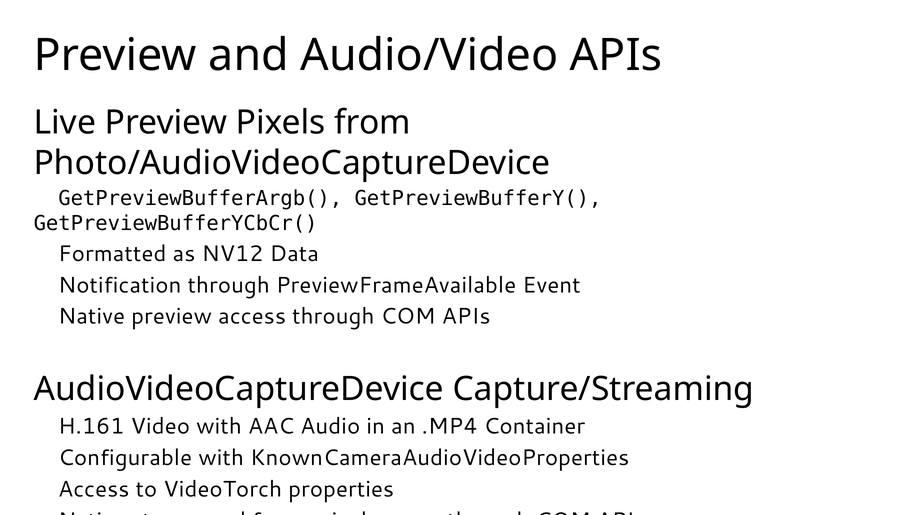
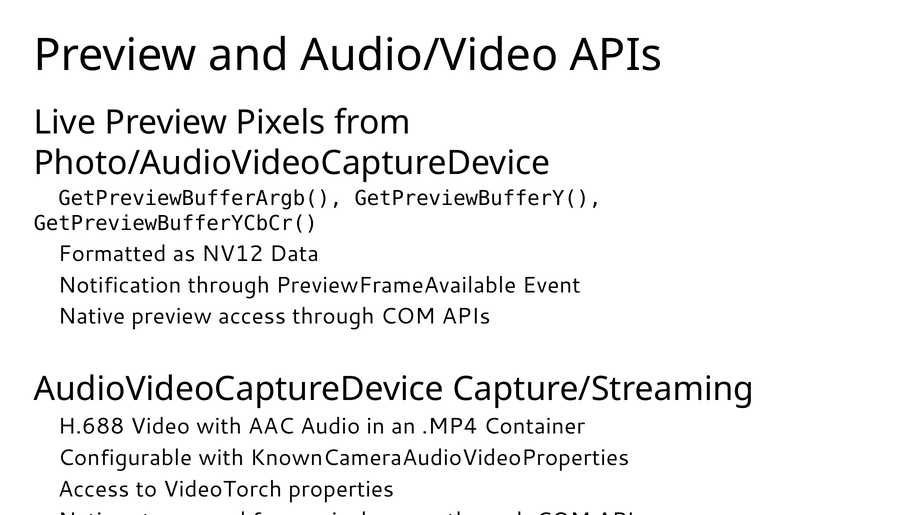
H.161: H.161 -> H.688 (91, 426)
